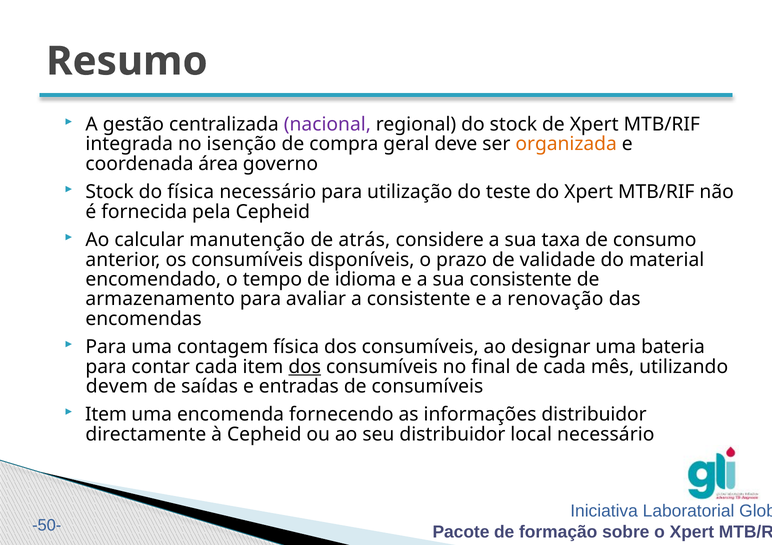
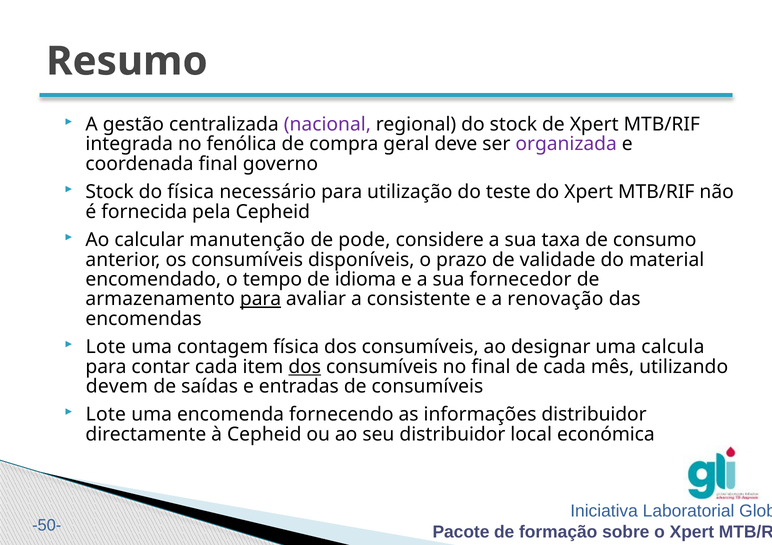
isenção: isenção -> fenólica (242, 144)
organizada colour: orange -> purple (566, 144)
coordenada área: área -> final (218, 164)
atrás: atrás -> pode (364, 240)
sua consistente: consistente -> fornecedor (521, 279)
para underline: none -> present (261, 299)
Para: Para -> Lote (106, 347)
bateria: bateria -> calcula (673, 347)
Item: Item -> Lote (106, 415)
local necessário: necessário -> económica (606, 434)
